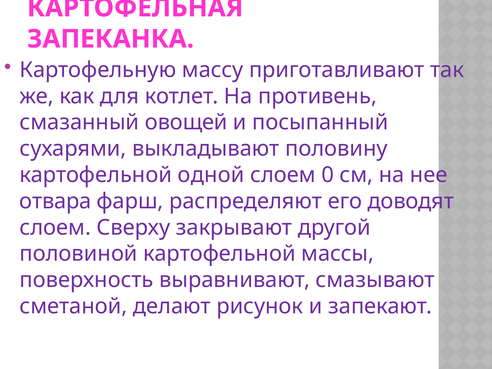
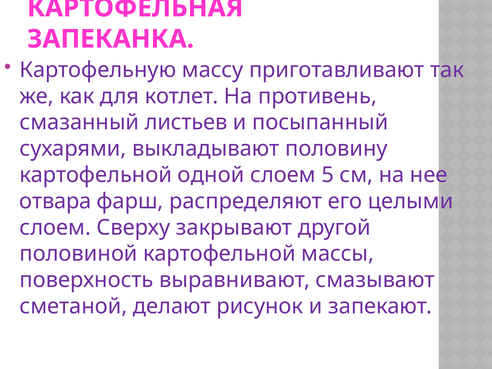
овощей: овощей -> листьев (186, 122)
0: 0 -> 5 (328, 175)
доводят: доводят -> целыми (411, 201)
